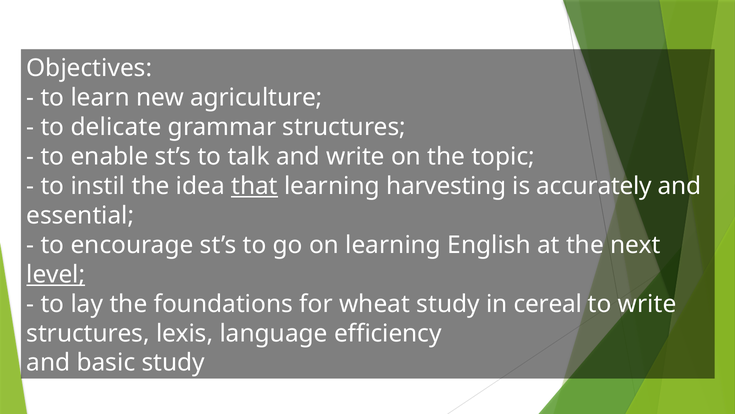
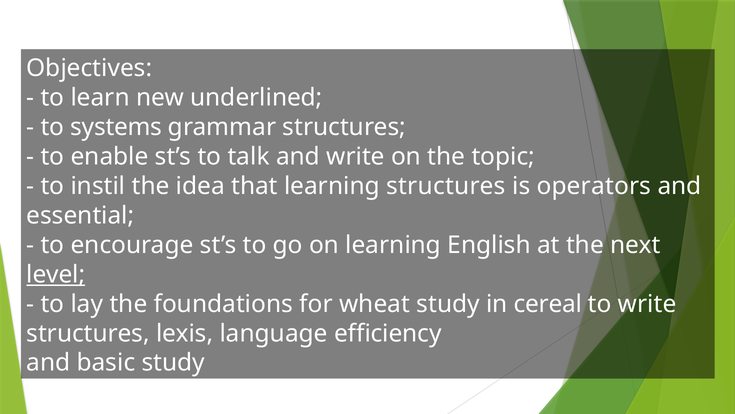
agriculture: agriculture -> underlined (256, 98)
delicate: delicate -> systems (116, 127)
that underline: present -> none (254, 186)
learning harvesting: harvesting -> structures (446, 186)
accurately: accurately -> operators (594, 186)
